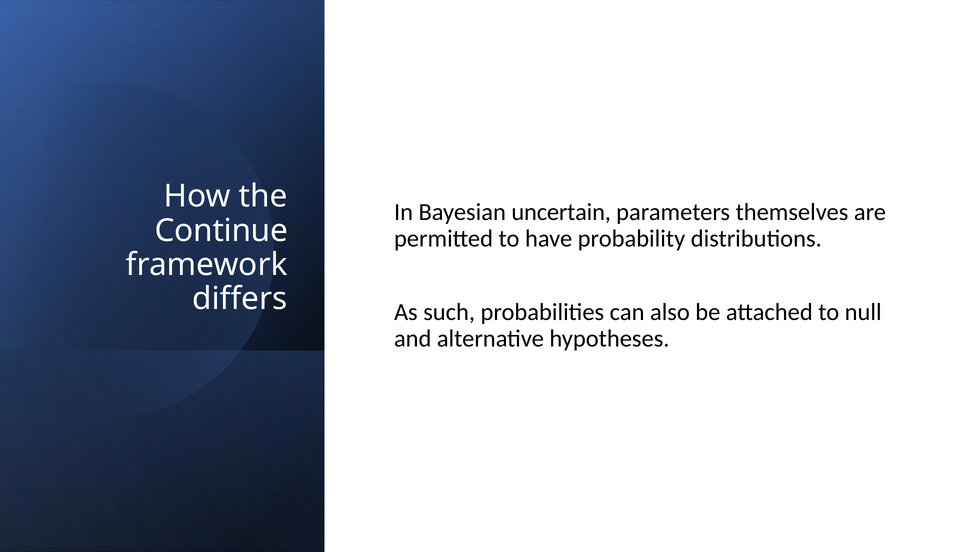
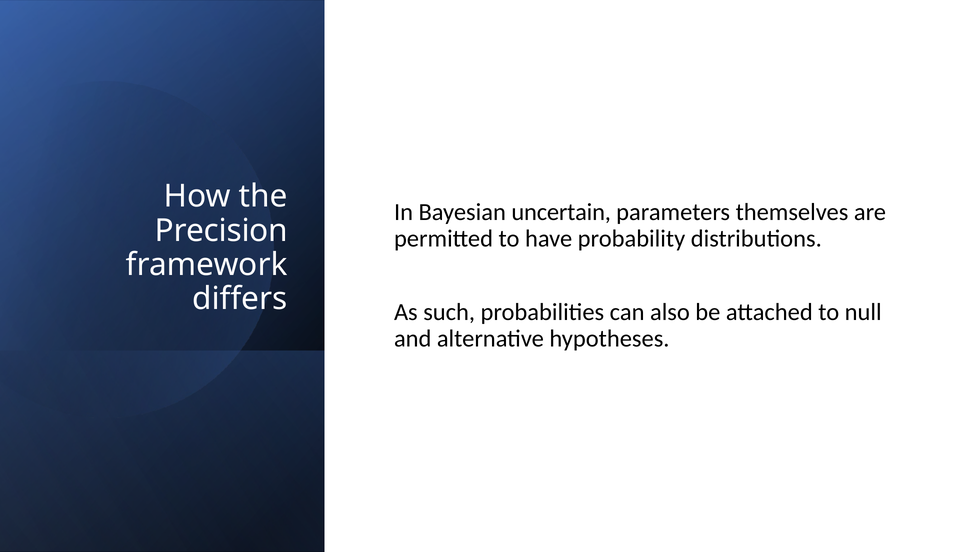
Continue: Continue -> Precision (221, 230)
